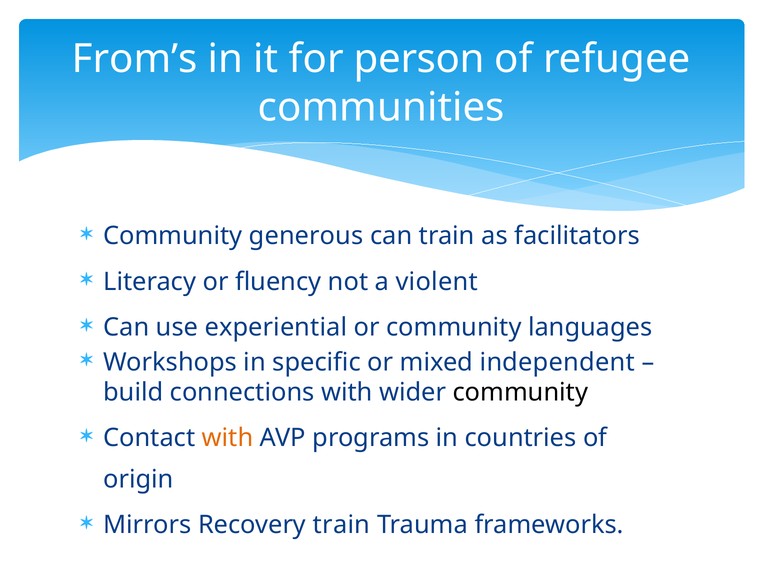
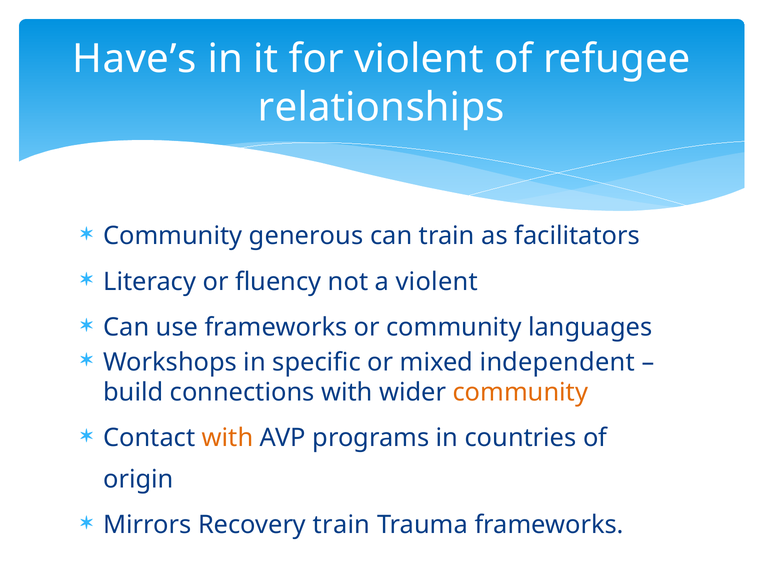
From’s: From’s -> Have’s (134, 59)
for person: person -> violent (419, 59)
communities: communities -> relationships (381, 107)
use experiential: experiential -> frameworks (276, 328)
community colour: black -> orange (520, 393)
